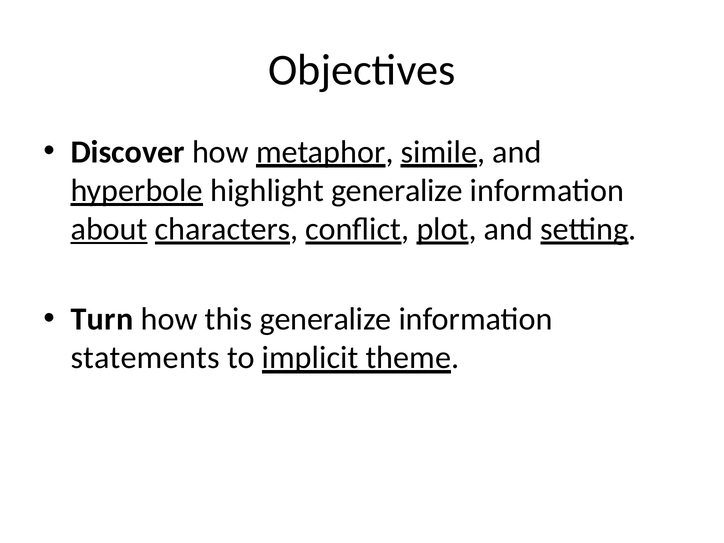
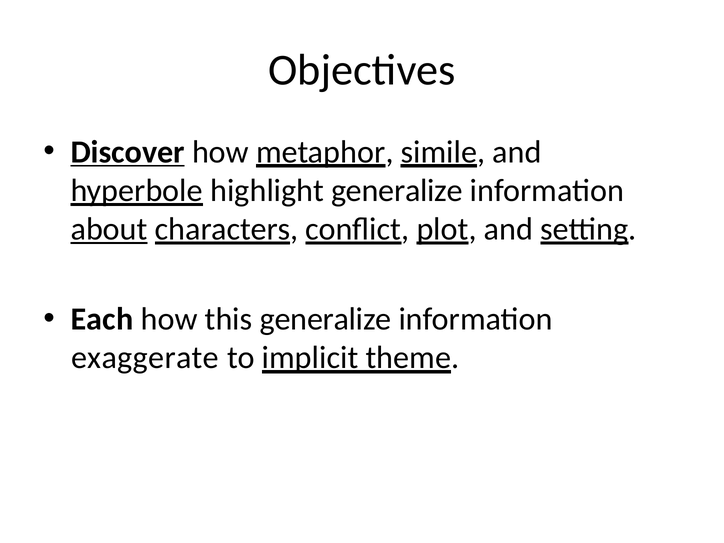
Discover underline: none -> present (128, 152)
Turn: Turn -> Each (102, 319)
statements: statements -> exaggerate (145, 358)
